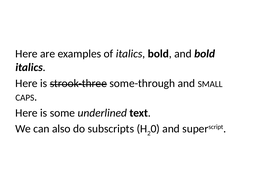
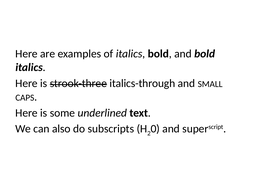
some-through: some-through -> italics-through (142, 83)
